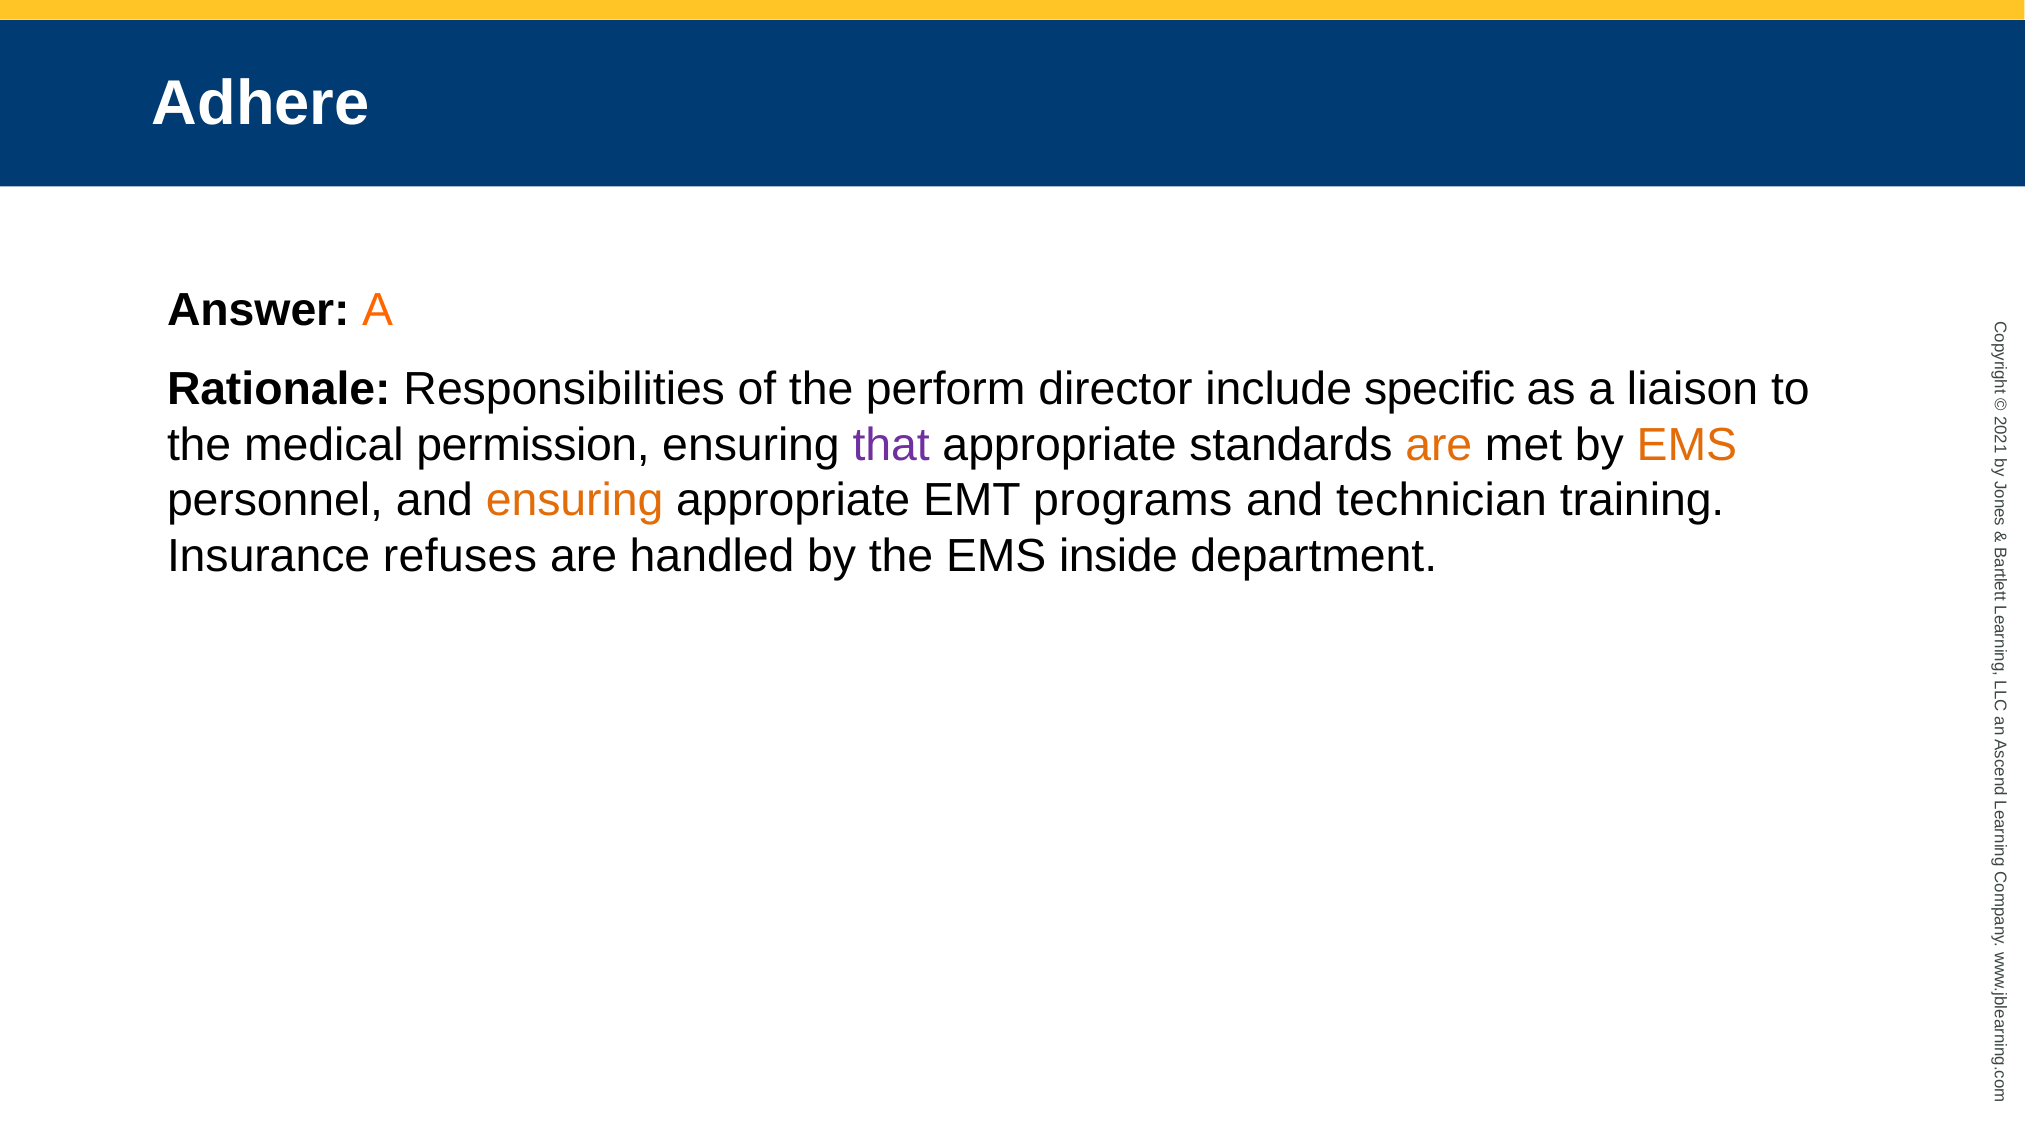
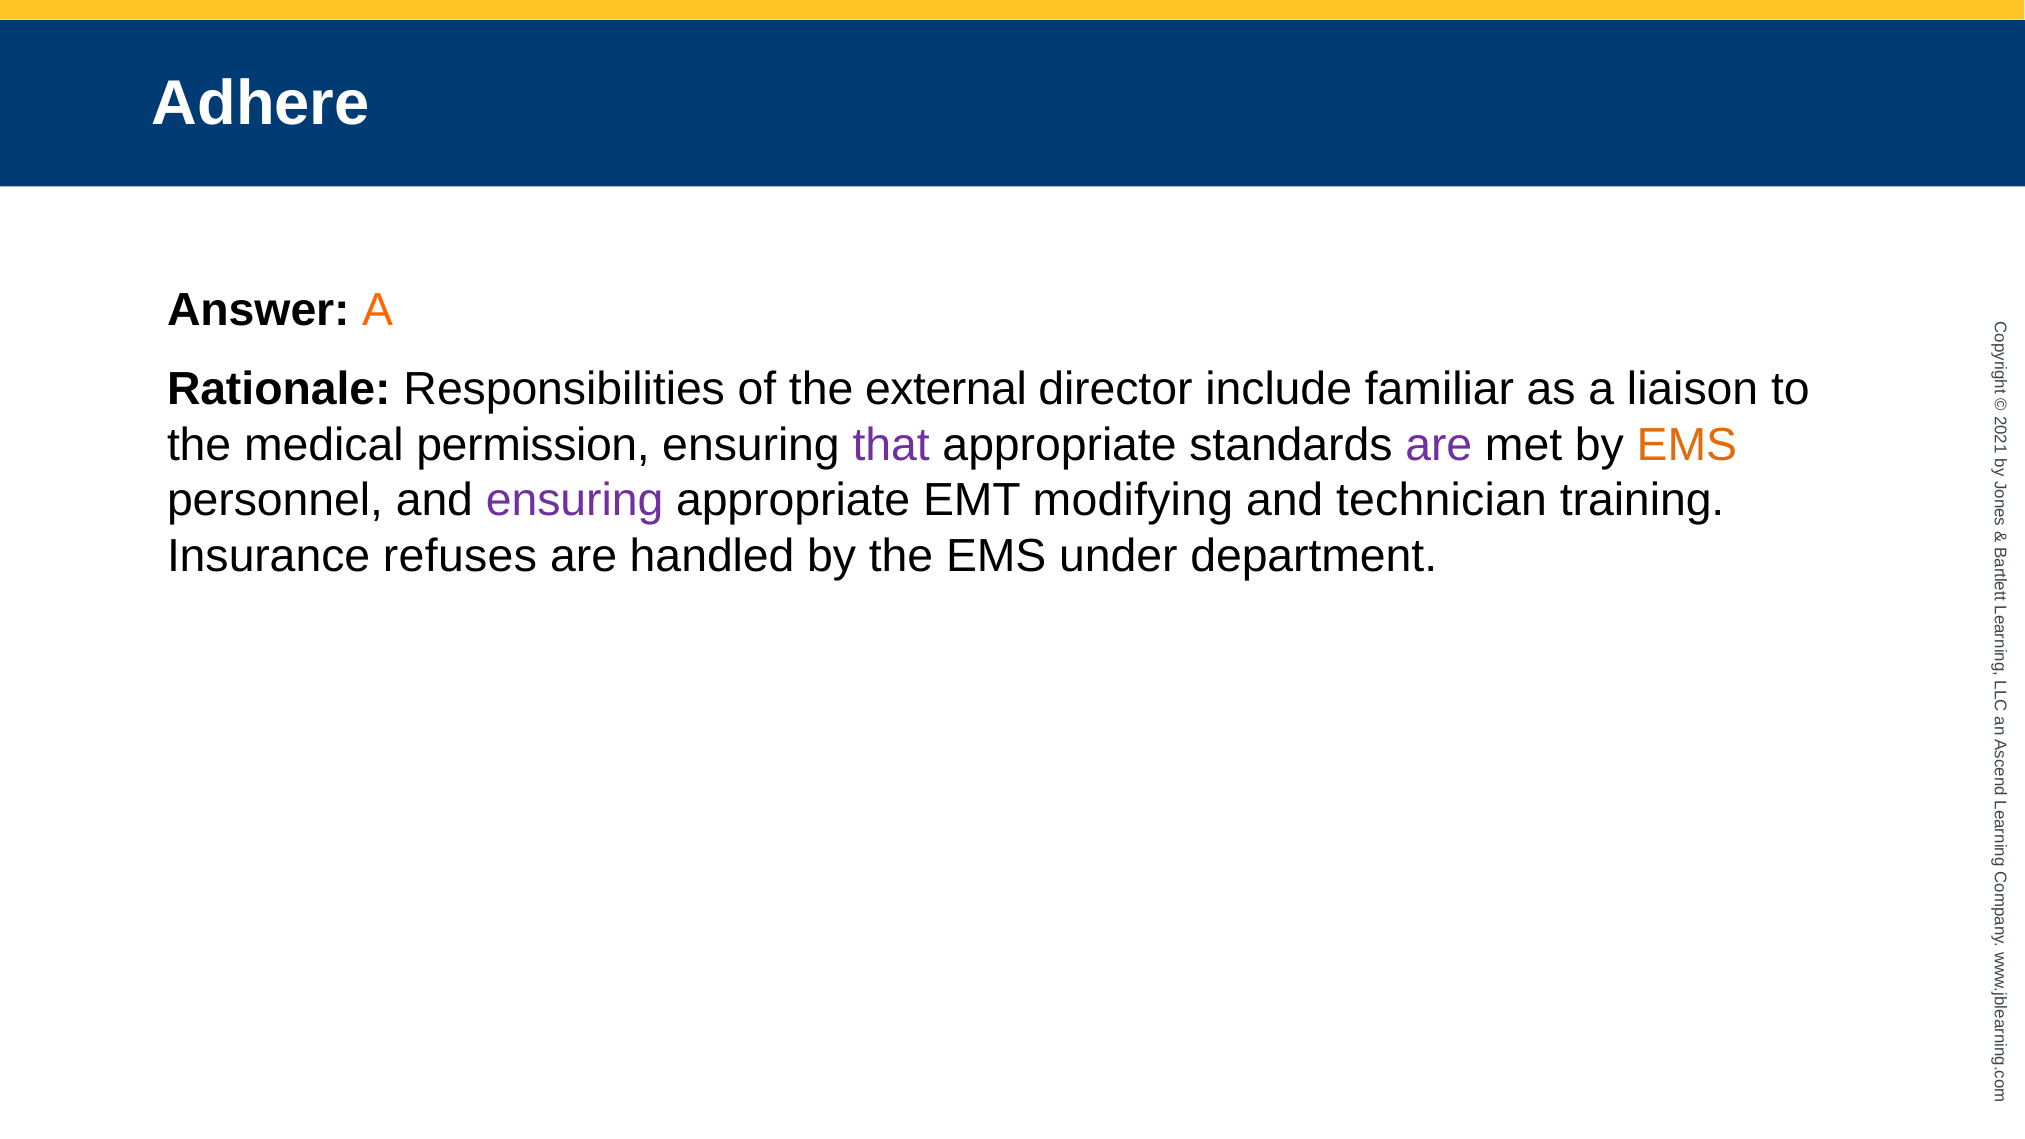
perform: perform -> external (946, 389)
specific: specific -> familiar (1439, 389)
are colour: orange -> purple (1439, 445)
ensuring colour: orange -> purple (575, 500)
programs: programs -> modifying (1133, 500)
inside: inside -> under (1118, 556)
